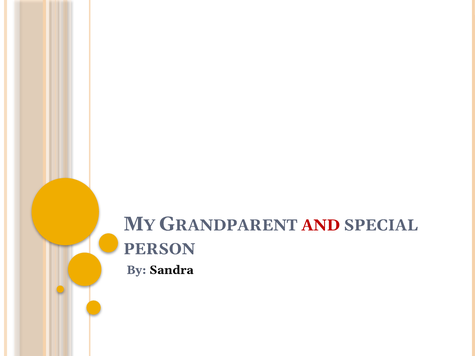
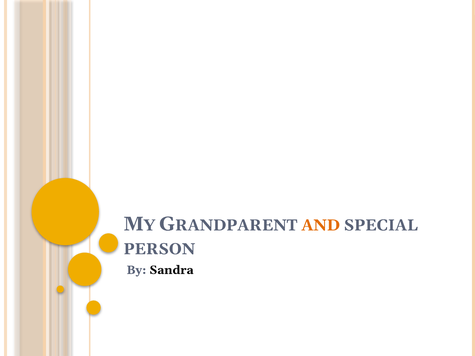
AND colour: red -> orange (321, 225)
